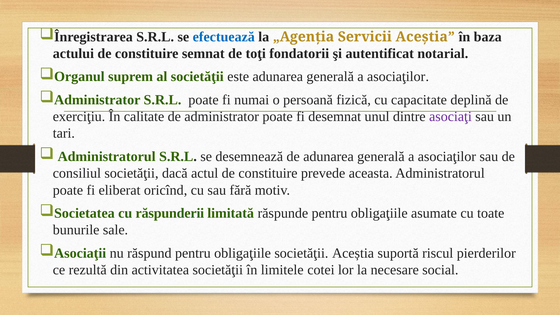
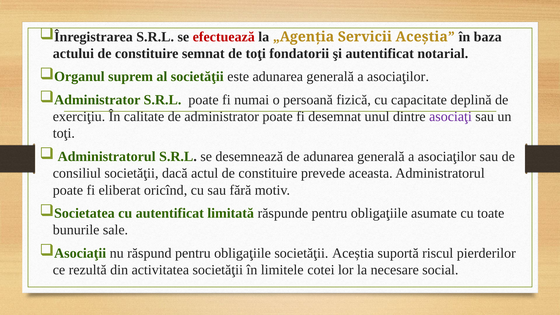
efectuează colour: blue -> red (224, 37)
tari: tari -> toţi (64, 133)
cu răspunderii: răspunderii -> autentificat (170, 213)
